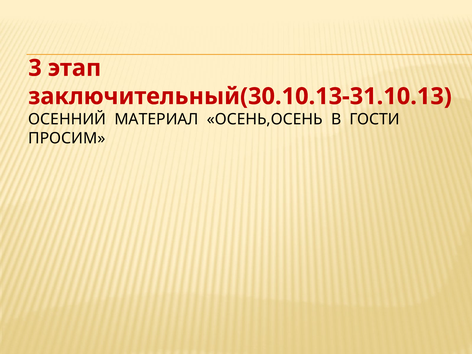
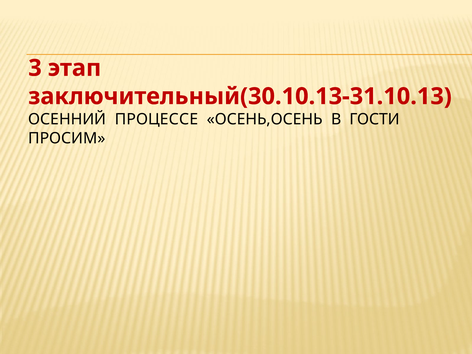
МАТЕРИАЛ: МАТЕРИАЛ -> ПРОЦЕССЕ (156, 119)
